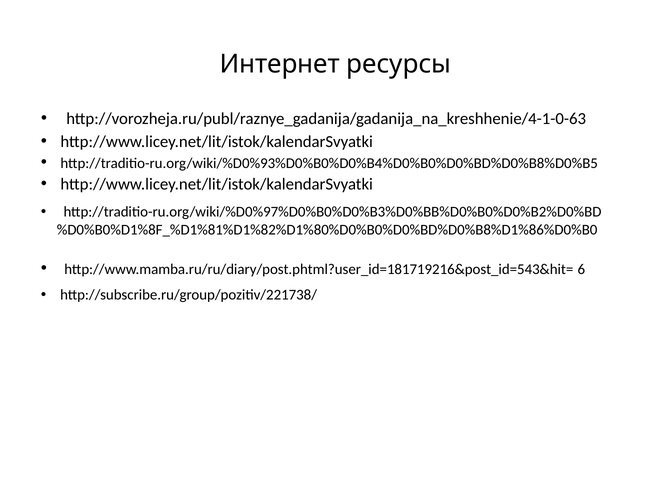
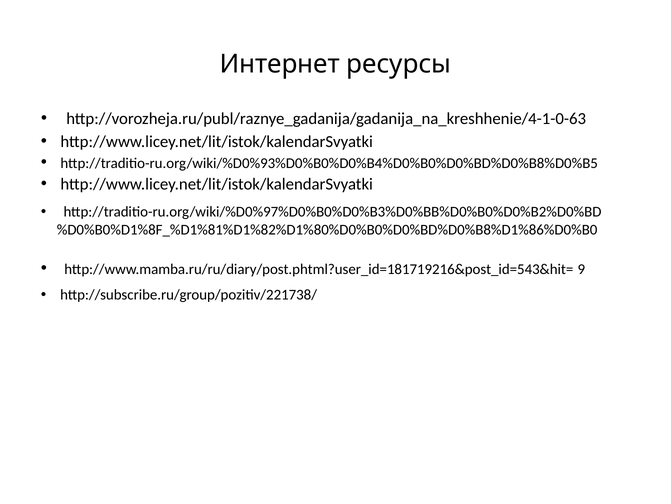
6: 6 -> 9 (581, 269)
